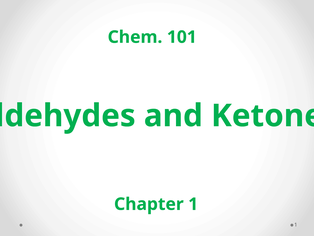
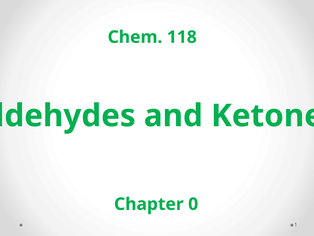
101: 101 -> 118 (182, 37)
Chapter 1: 1 -> 0 (193, 204)
